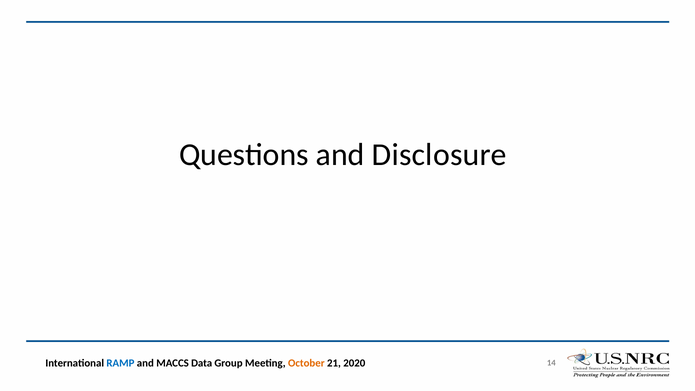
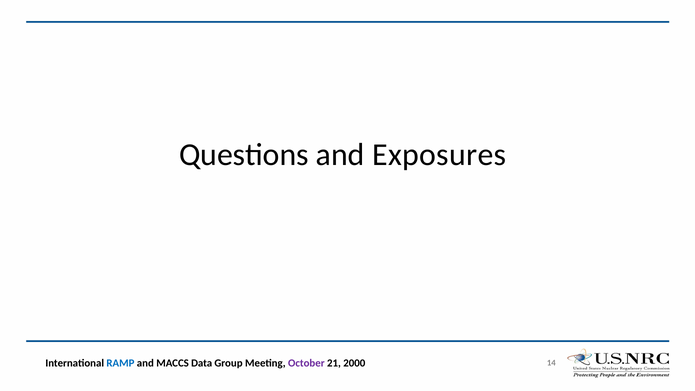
Disclosure: Disclosure -> Exposures (439, 155)
October colour: orange -> purple (306, 363)
2020: 2020 -> 2000 (354, 363)
